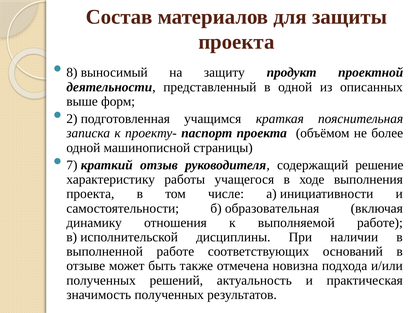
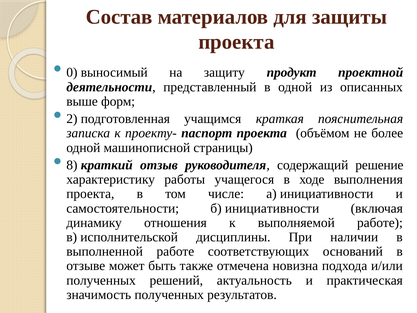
8: 8 -> 0 (72, 72)
7: 7 -> 8 (72, 165)
б образовательная: образовательная -> инициативности (272, 208)
